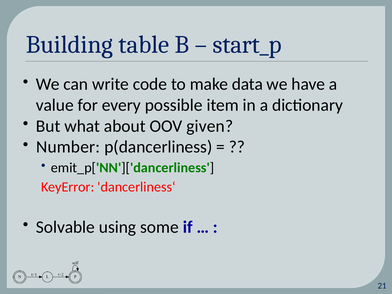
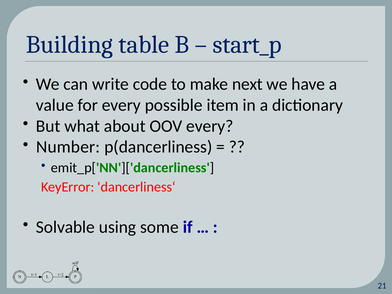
data: data -> next (247, 84)
OOV given: given -> every (210, 126)
